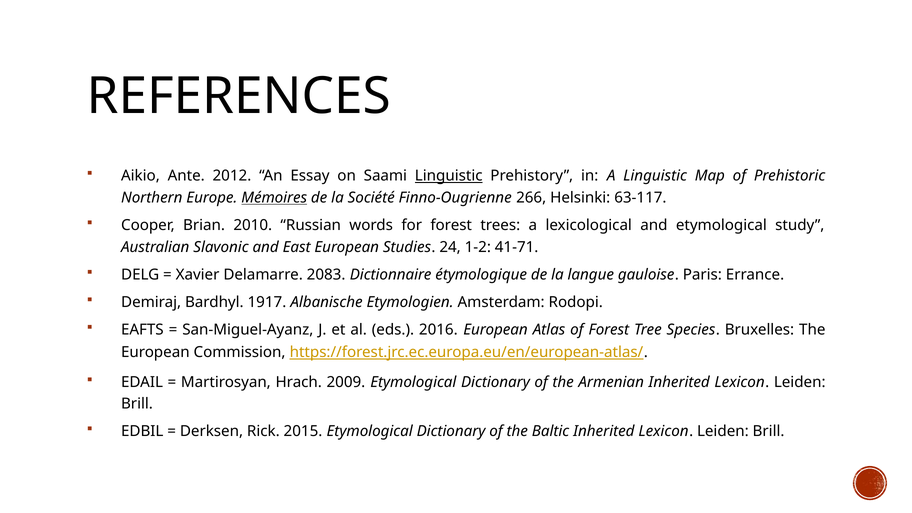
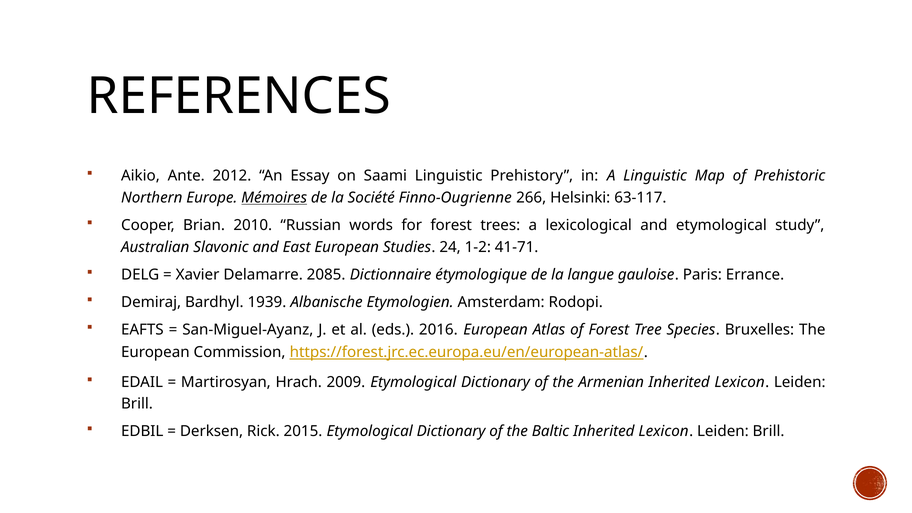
Linguistic underline: present -> none (449, 176)
2083: 2083 -> 2085 (326, 275)
1917: 1917 -> 1939 (267, 302)
